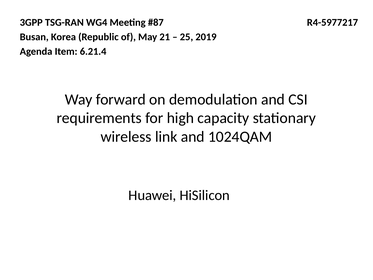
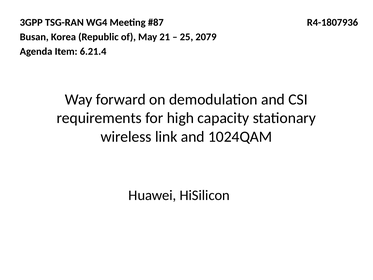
R4-5977217: R4-5977217 -> R4-1807936 (332, 22)
2019: 2019 -> 2079 (206, 37)
